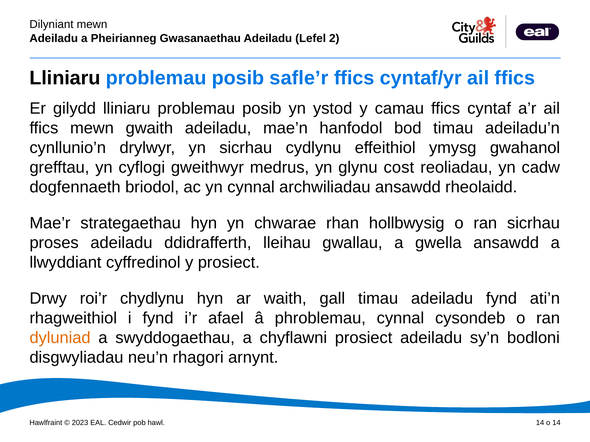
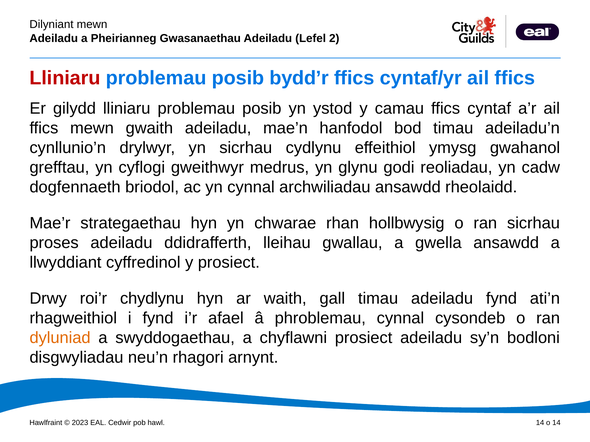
Lliniaru colour: black -> red (65, 78)
safle’r: safle’r -> bydd’r (299, 78)
cost: cost -> godi (399, 168)
